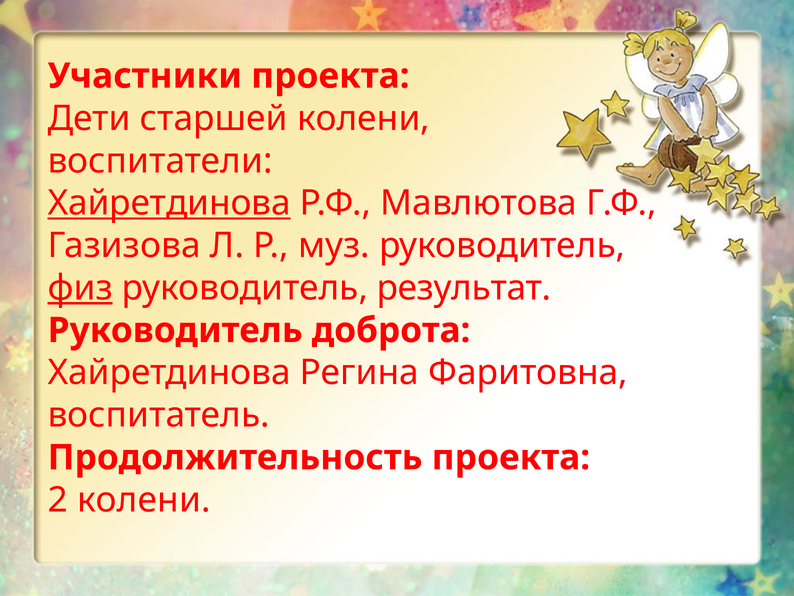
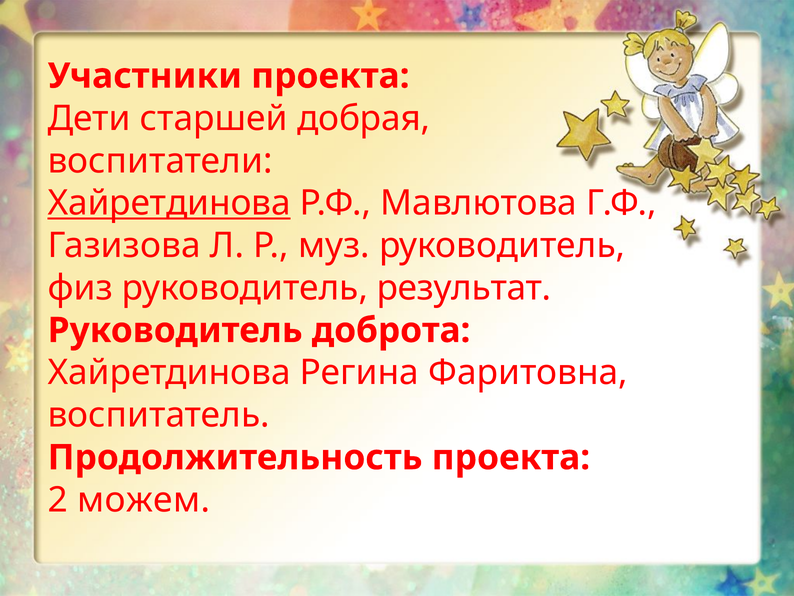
старшей колени: колени -> добрая (364, 118)
физ underline: present -> none (80, 288)
2 колени: колени -> можем (144, 500)
